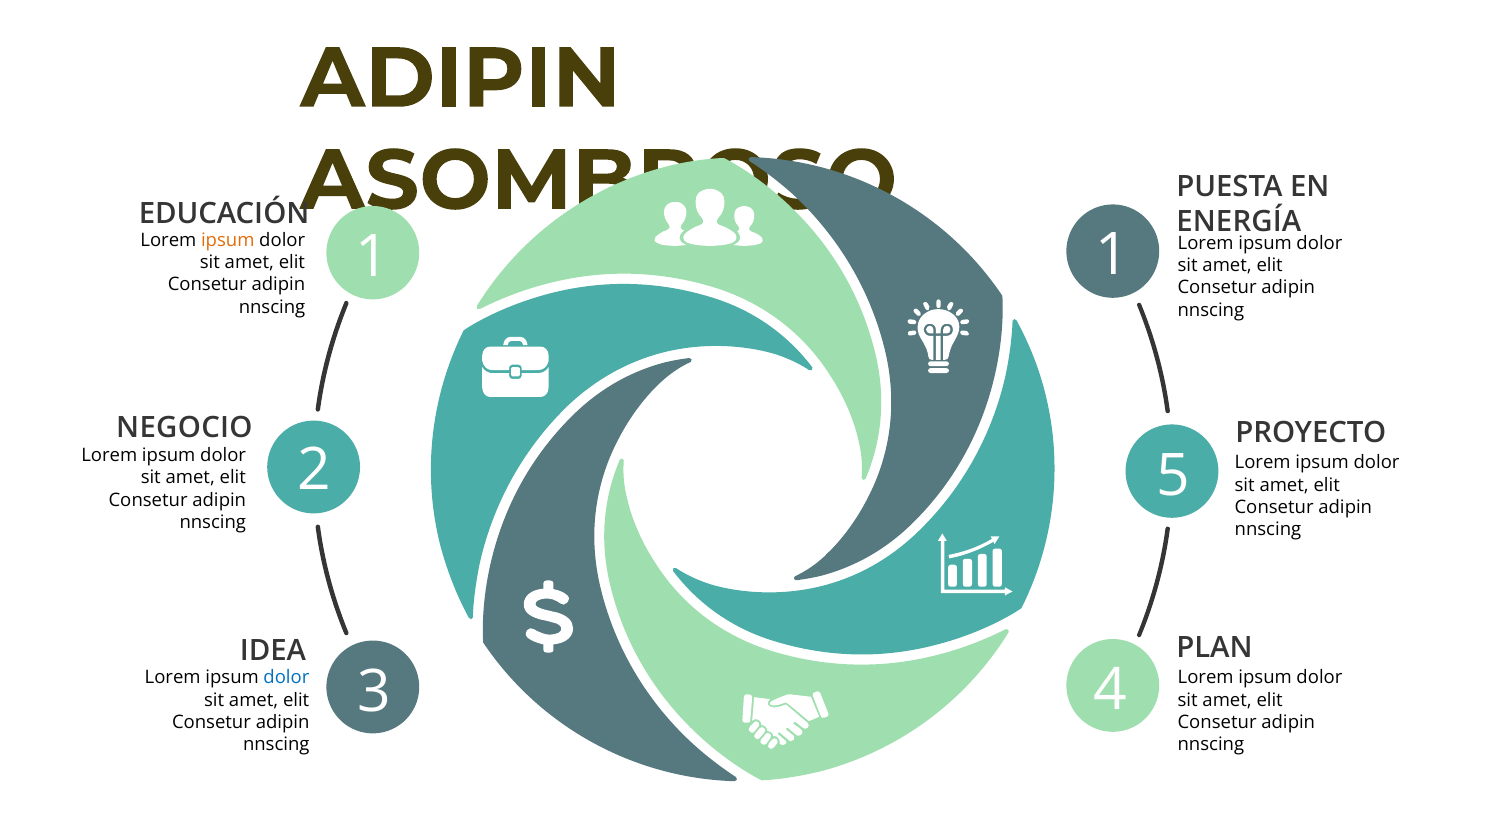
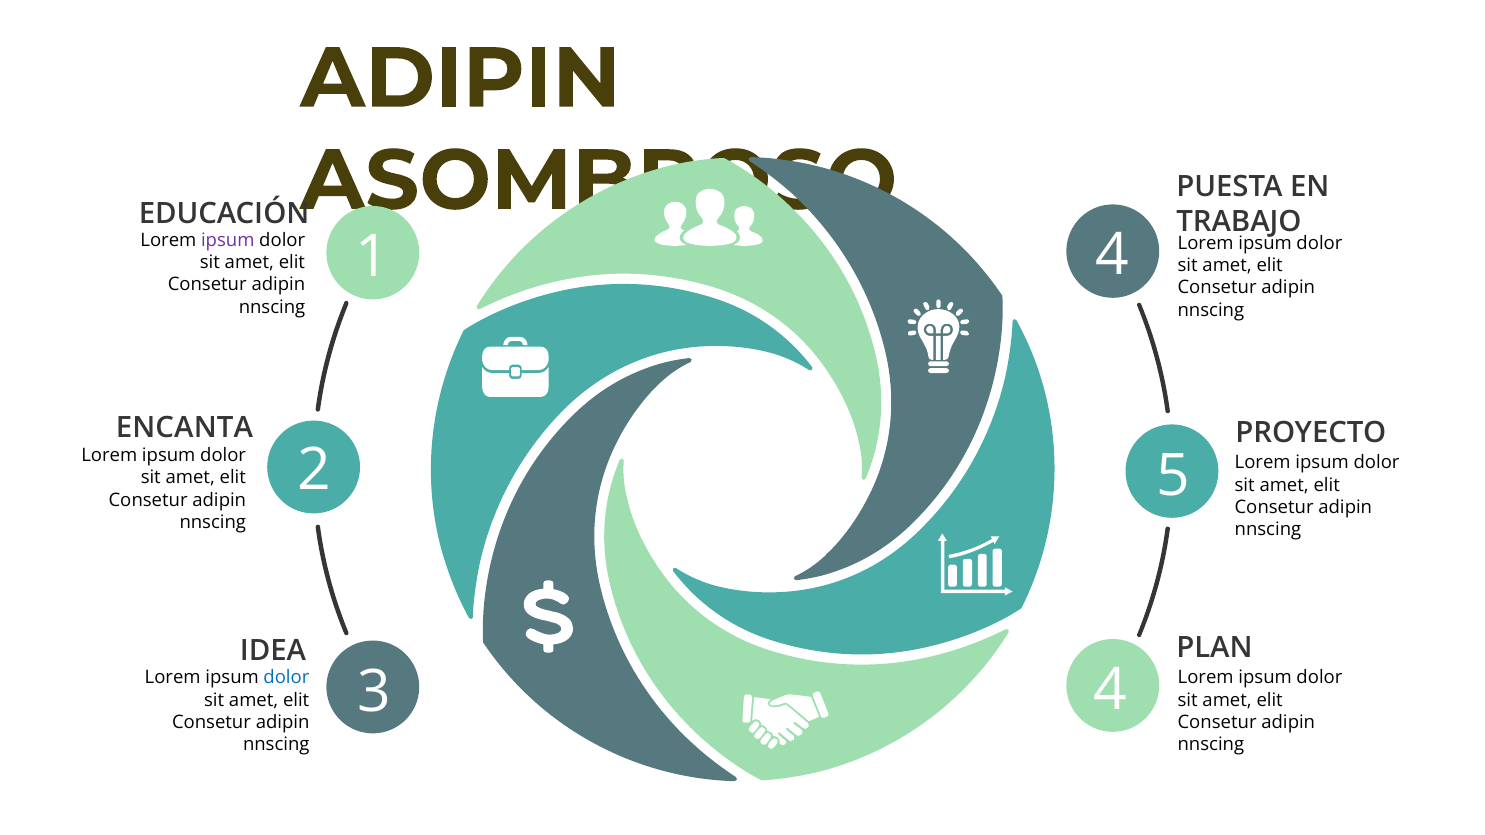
ENERGÍA: ENERGÍA -> TRABAJO (1239, 222)
ipsum colour: orange -> purple (228, 240)
1 1: 1 -> 4 (1113, 255)
NEGOCIO: NEGOCIO -> ENCANTA (184, 428)
